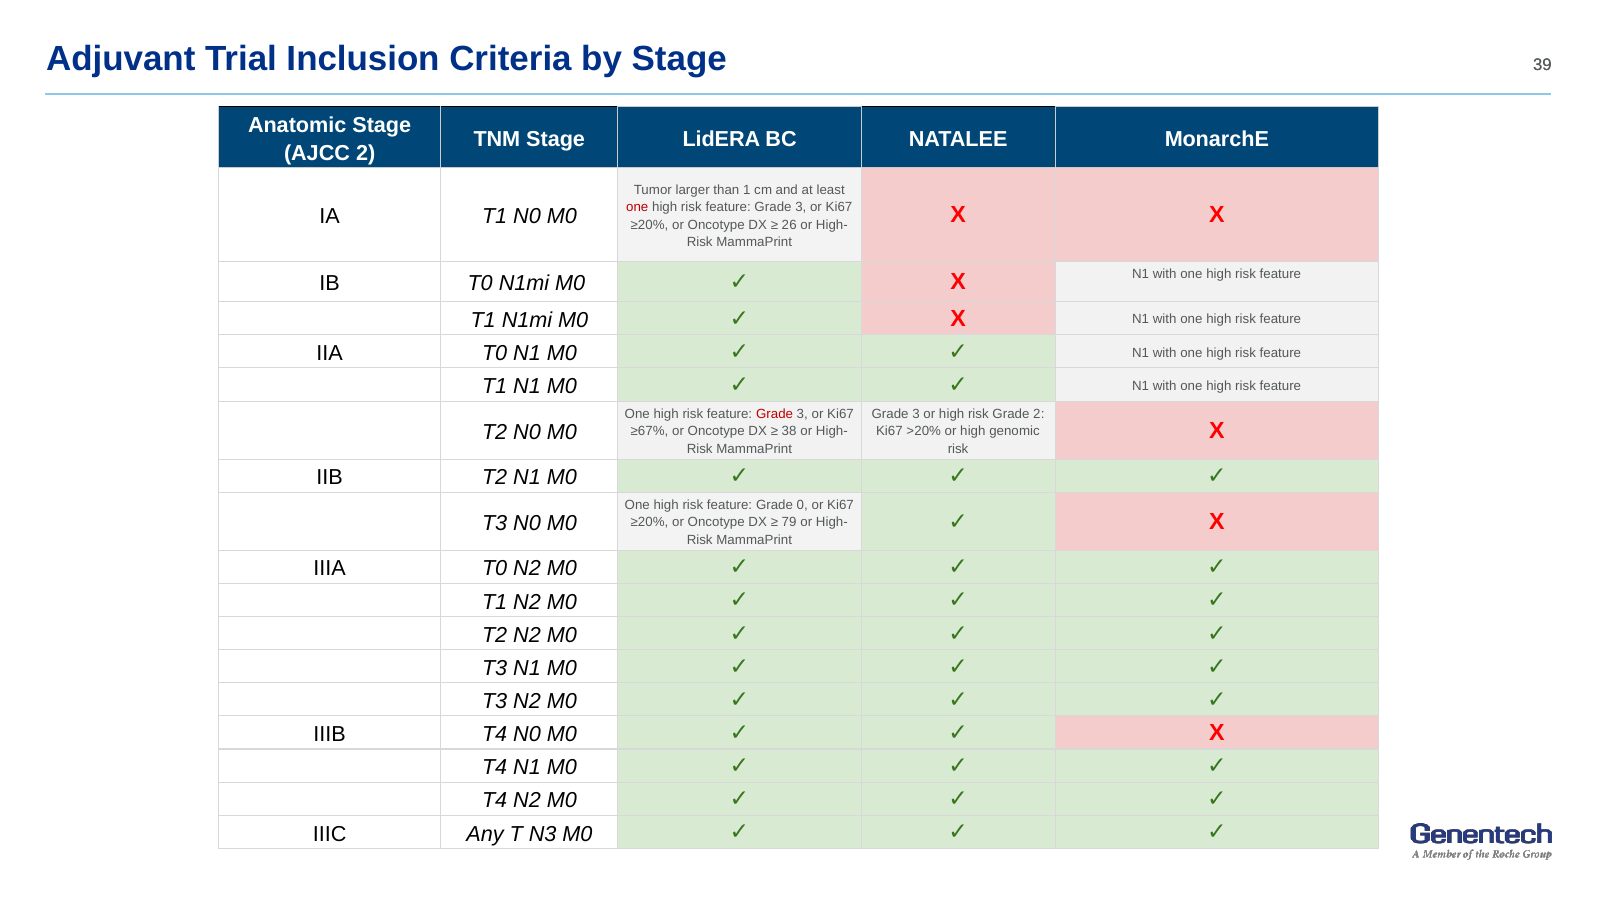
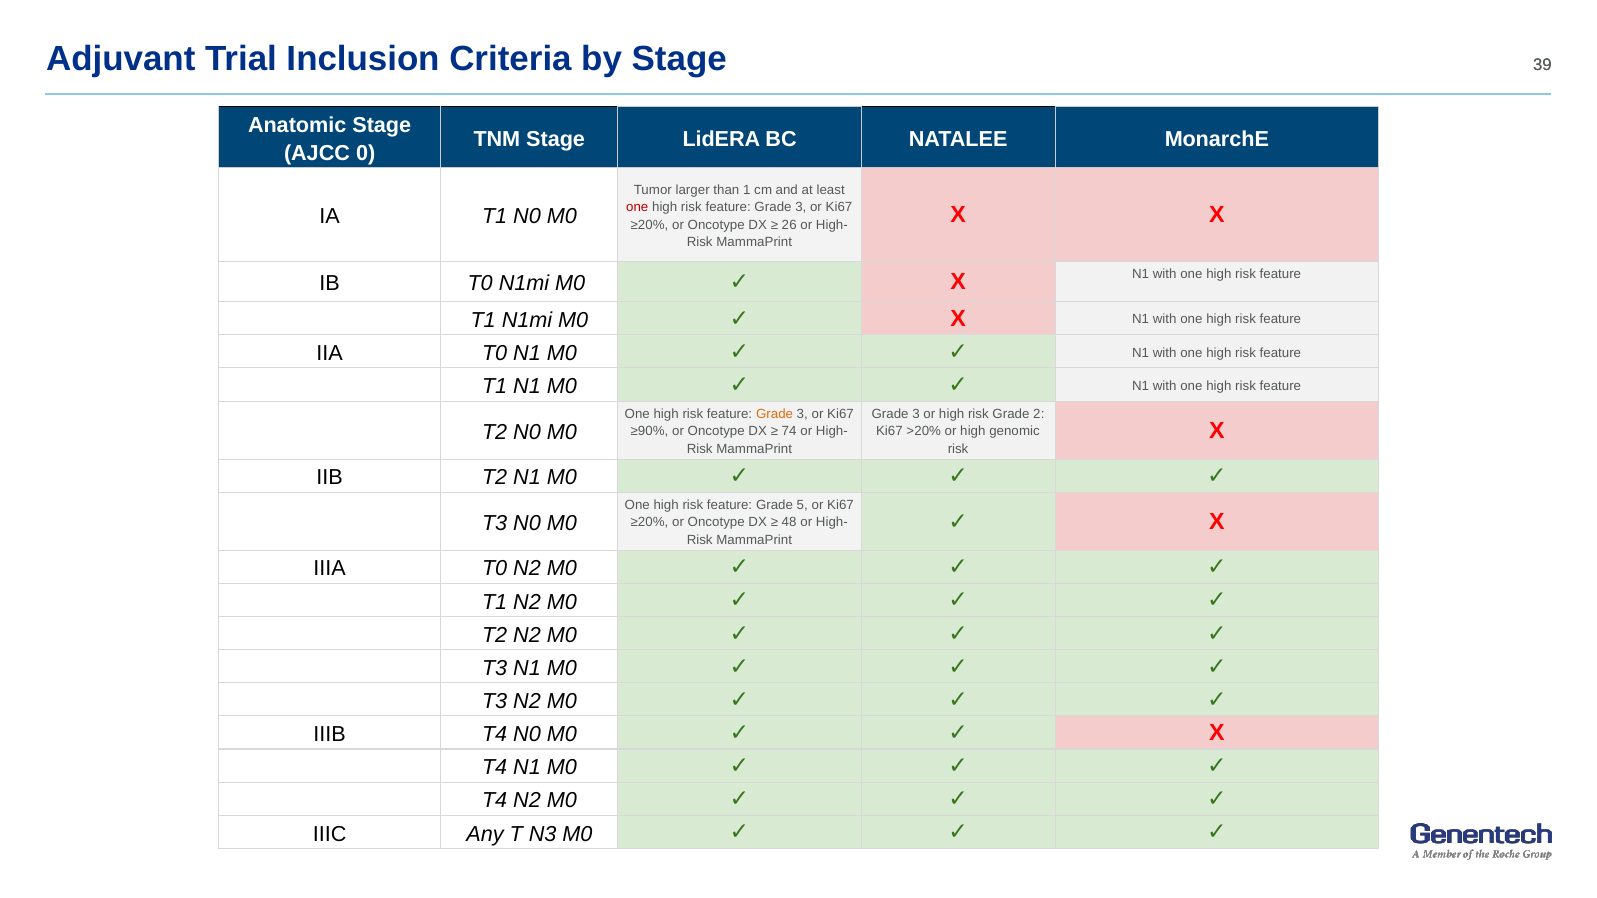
AJCC 2: 2 -> 0 (366, 153)
Grade colour: red -> orange (775, 414)
≥67%: ≥67% -> ≥90% (649, 432)
38: 38 -> 74 (789, 432)
0: 0 -> 5 (802, 505)
79: 79 -> 48 (789, 523)
